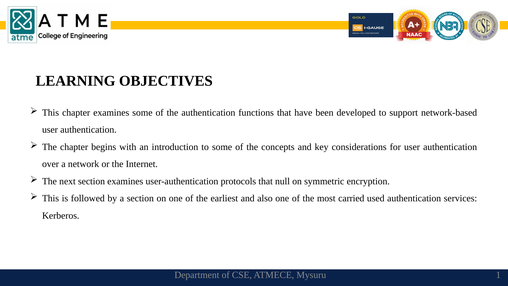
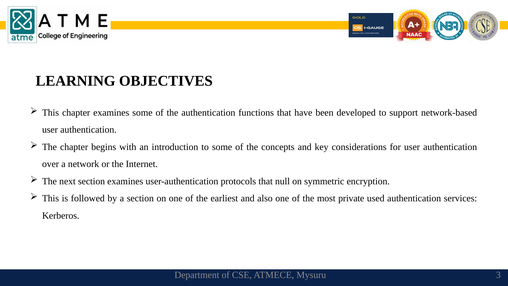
carried: carried -> private (351, 198)
1: 1 -> 3 (498, 275)
